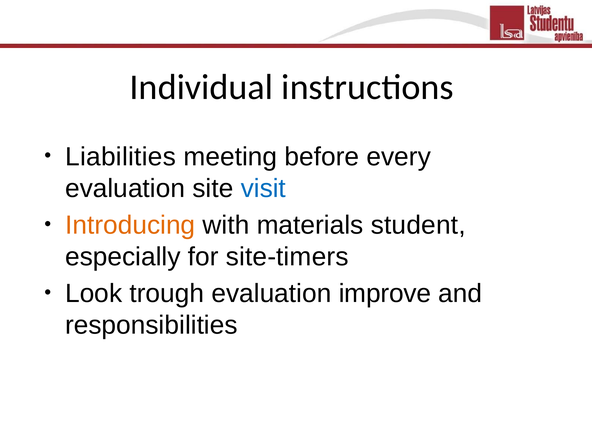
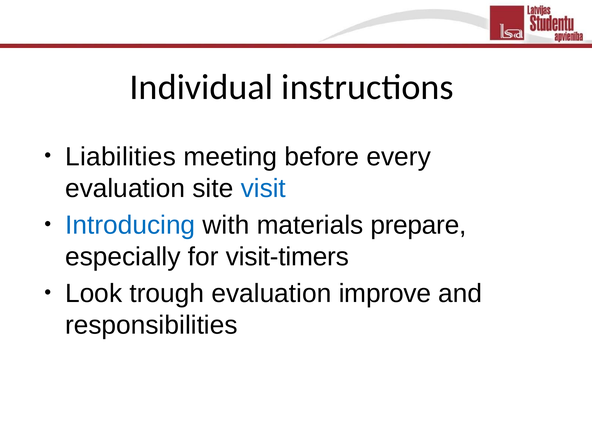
Introducing colour: orange -> blue (130, 225)
student: student -> prepare (418, 225)
site-timers: site-timers -> visit-timers (287, 257)
